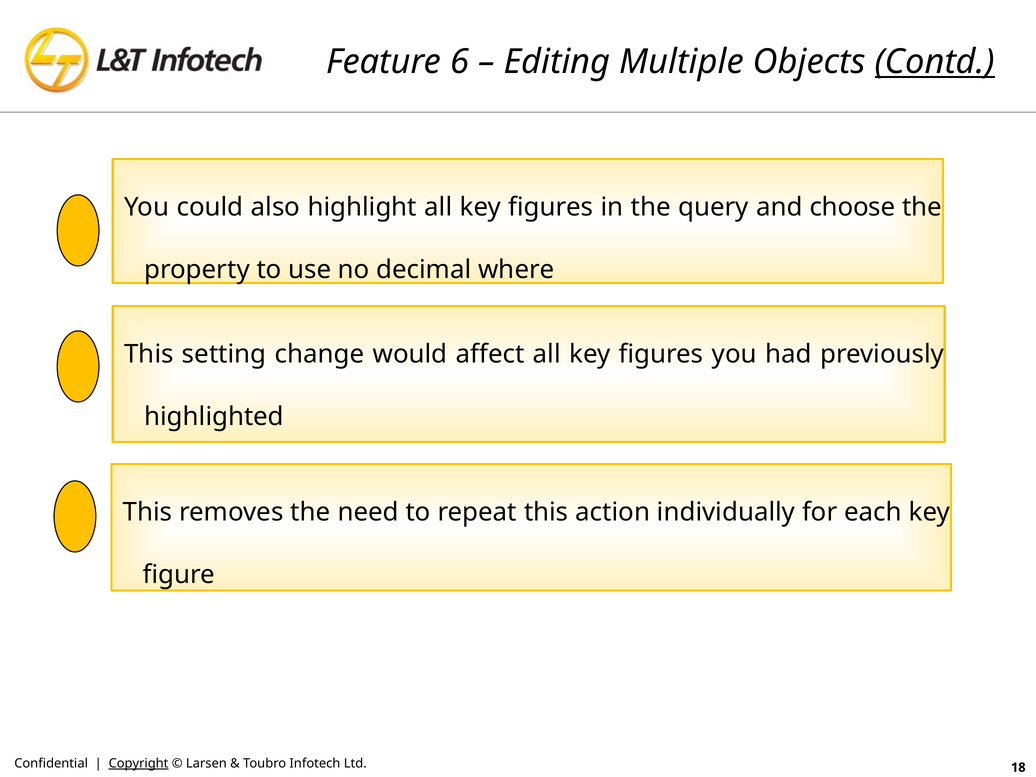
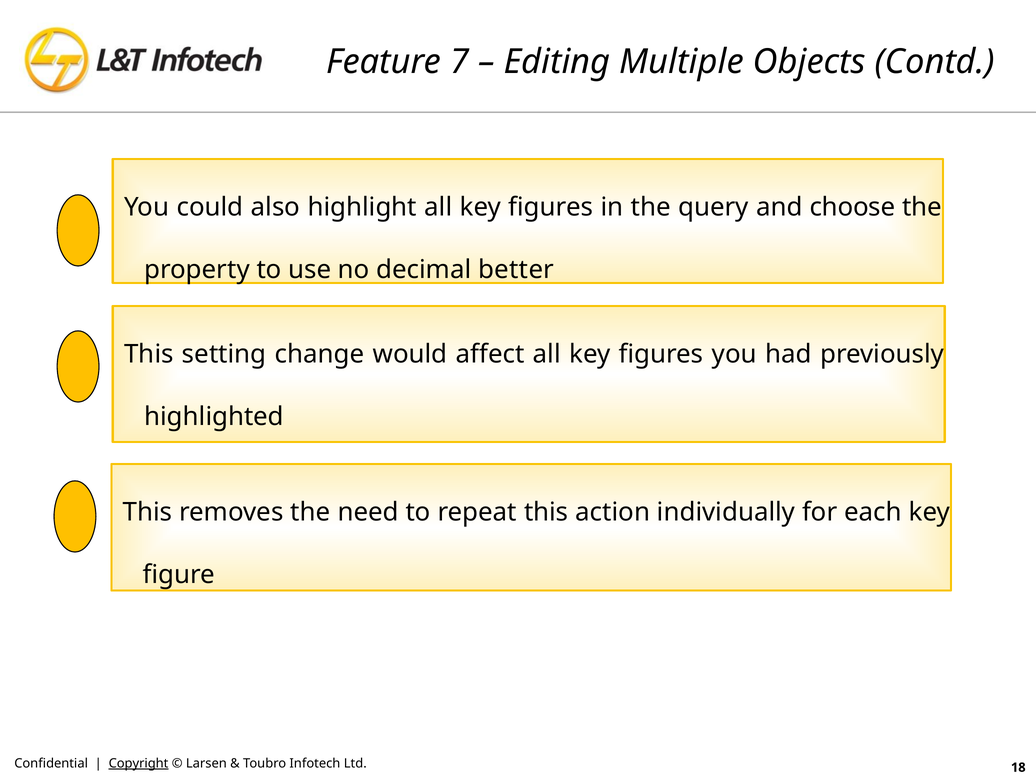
6: 6 -> 7 (460, 62)
Contd underline: present -> none (935, 62)
where: where -> better (516, 270)
